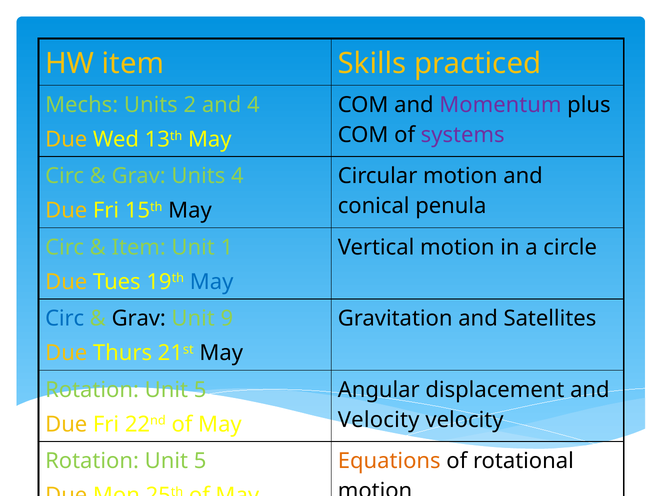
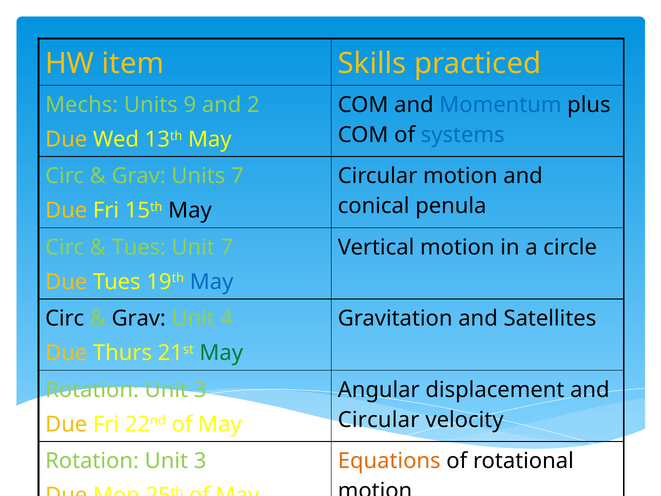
2: 2 -> 9 (190, 105)
and 4: 4 -> 2 (253, 105)
Momentum colour: purple -> blue (500, 105)
systems colour: purple -> blue (463, 135)
Units 4: 4 -> 7 (237, 176)
Item: Item -> Tues (139, 247)
Unit 1: 1 -> 7 (227, 247)
Circ colour: blue -> black (65, 318)
9: 9 -> 4 (227, 318)
May colour: black -> green (221, 353)
5: 5 -> 3 (200, 390)
Velocity: Velocity -> Circular (379, 420)
5: 5 -> 3 (200, 461)
